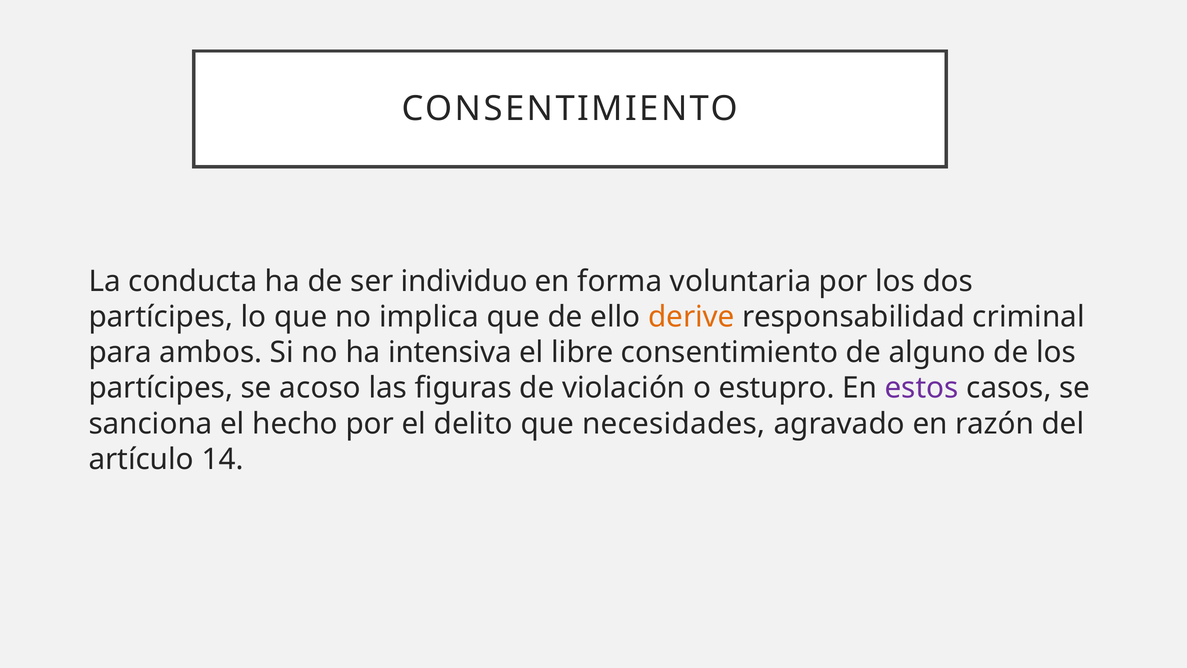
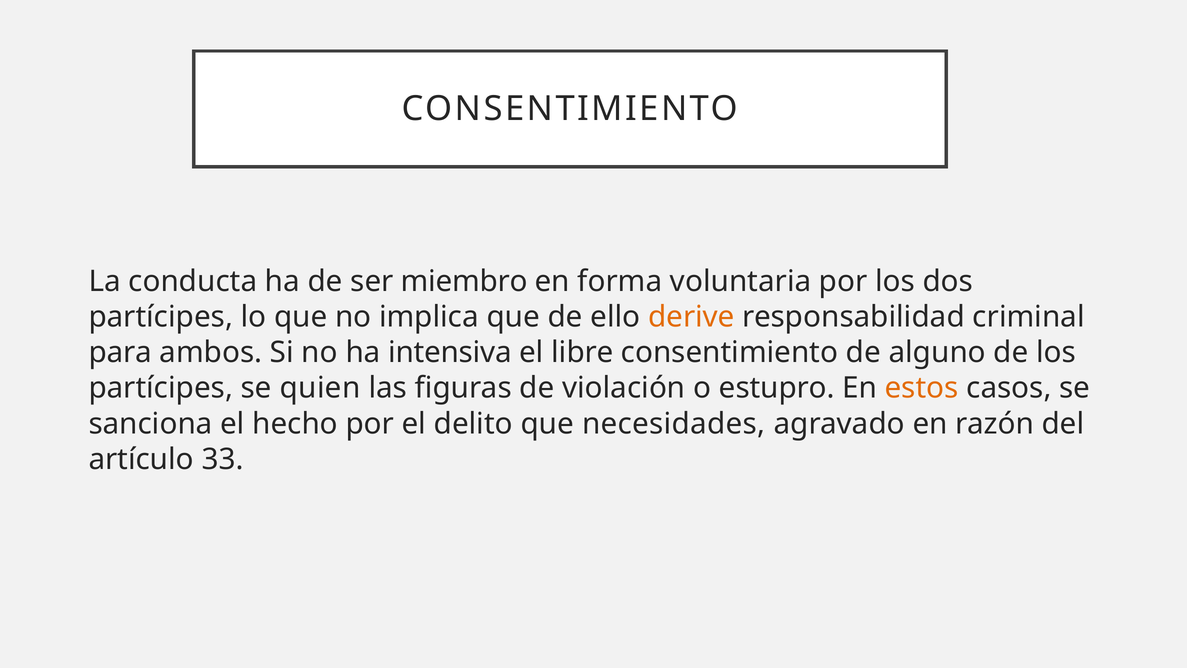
individuo: individuo -> miembro (464, 281)
acoso: acoso -> quien (320, 388)
estos colour: purple -> orange (922, 388)
14: 14 -> 33 (223, 459)
